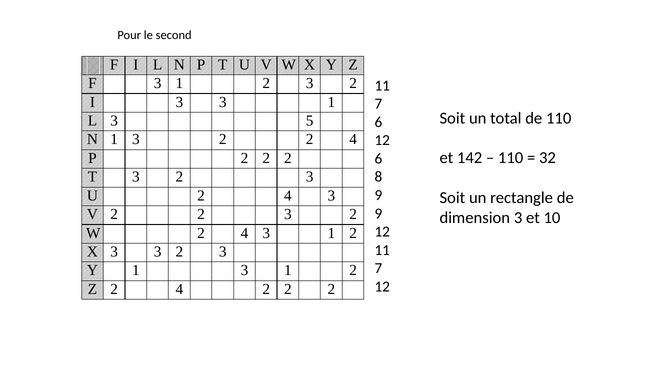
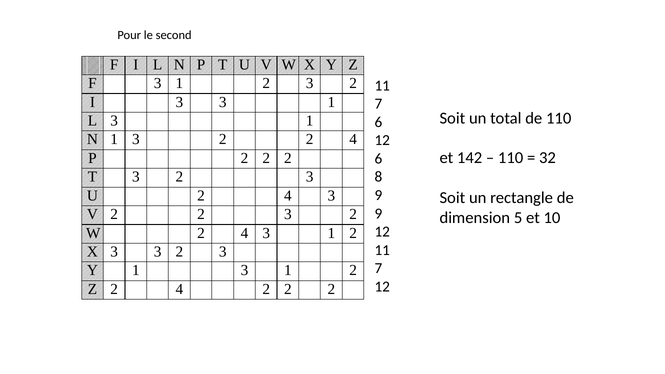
L 3 5: 5 -> 1 (310, 121)
dimension 3: 3 -> 5 (518, 218)
